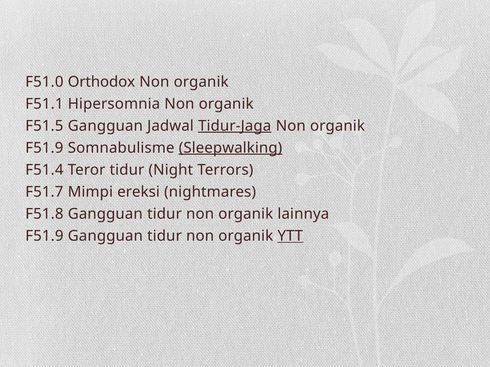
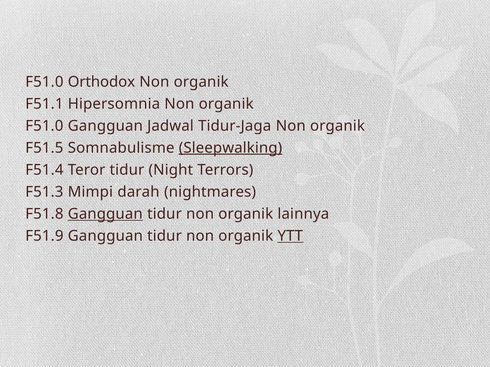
F51.5: F51.5 -> F51.0 (44, 126)
Tidur-Jaga underline: present -> none (235, 126)
F51.9: F51.9 -> F51.5 (44, 148)
F51.7: F51.7 -> F51.3 (44, 192)
ereksi: ereksi -> darah (139, 192)
Gangguan underline: none -> present (105, 214)
